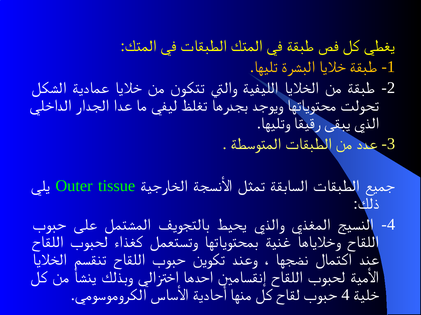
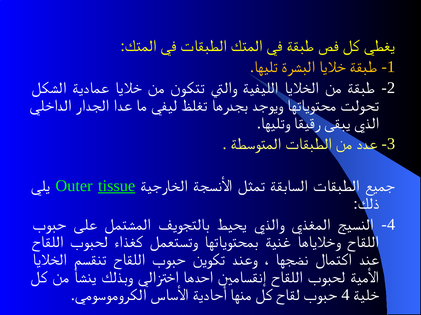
tissue underline: none -> present (117, 186)
